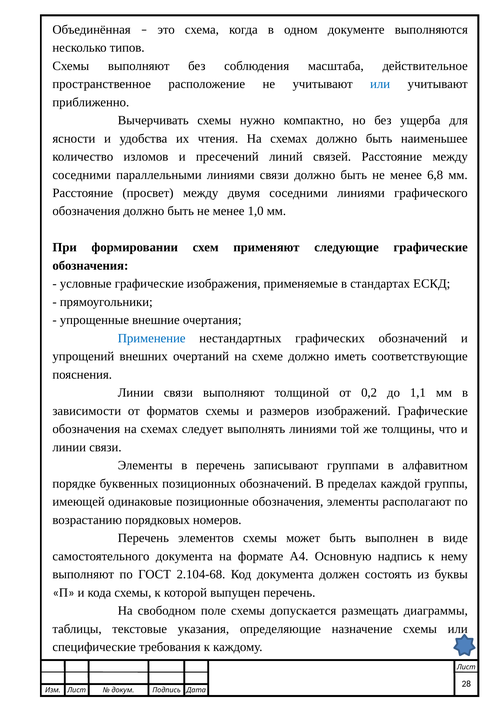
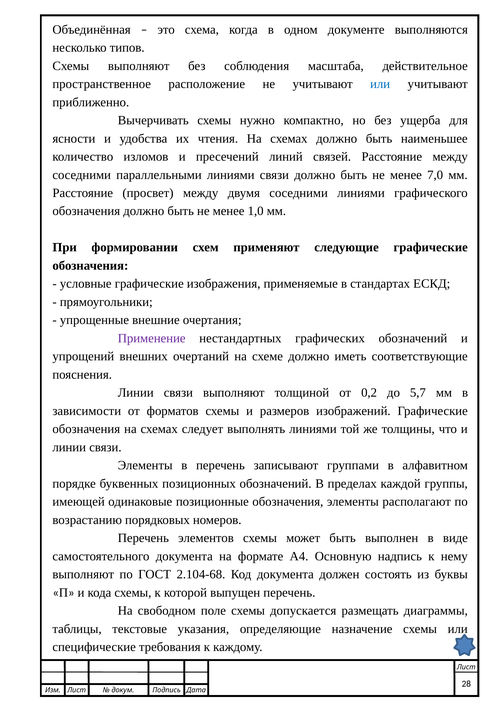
6,8: 6,8 -> 7,0 (435, 175)
Применение colour: blue -> purple (152, 338)
1,1: 1,1 -> 5,7 (418, 393)
